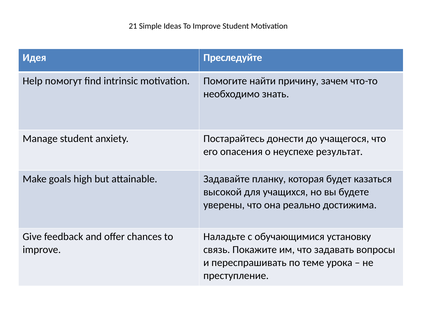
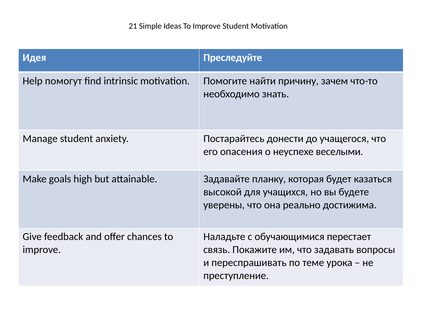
результат: результат -> веселыми (339, 152)
установку: установку -> перестает (349, 237)
